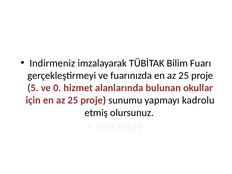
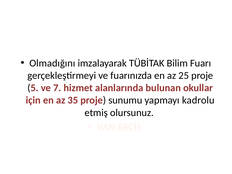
Indirmeniz: Indirmeniz -> Olmadığını (52, 63)
0: 0 -> 7 (57, 88)
için en az 25: 25 -> 35 (73, 100)
